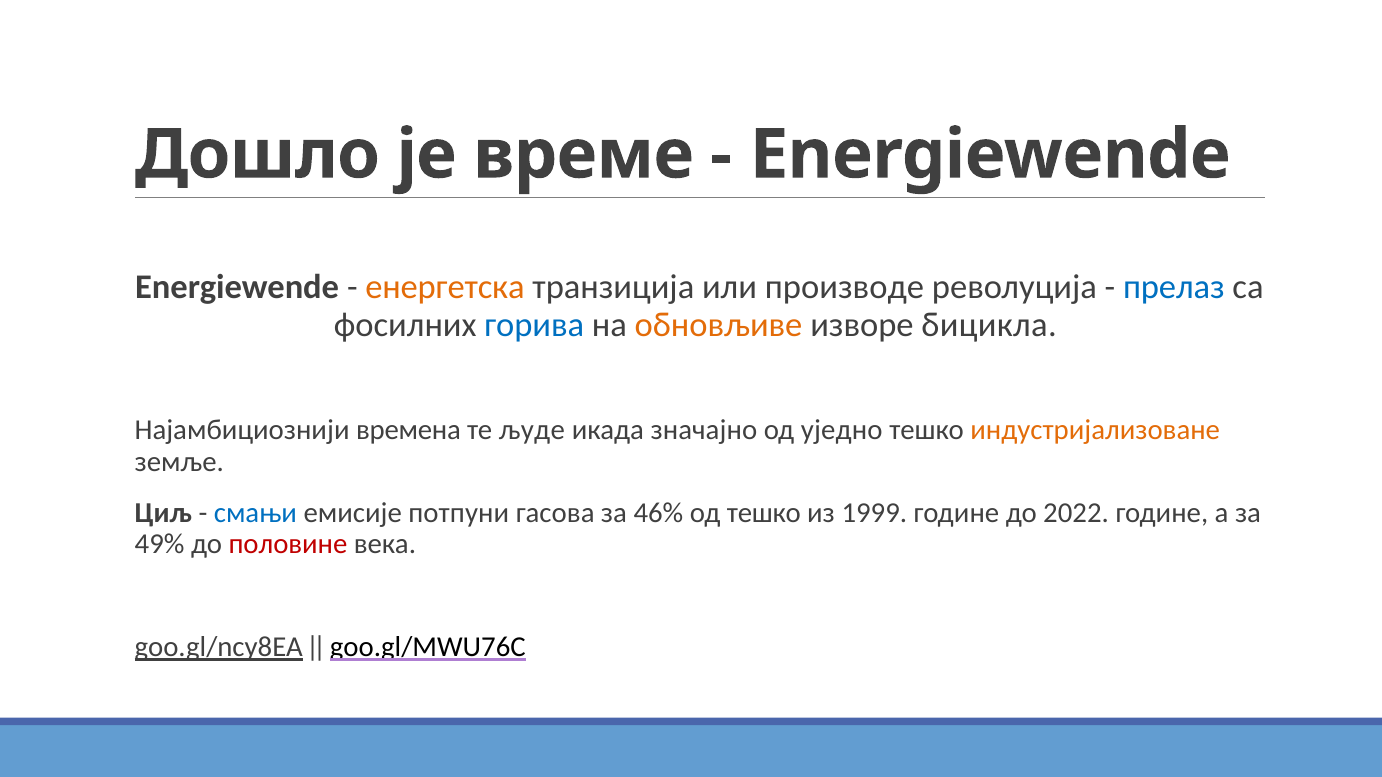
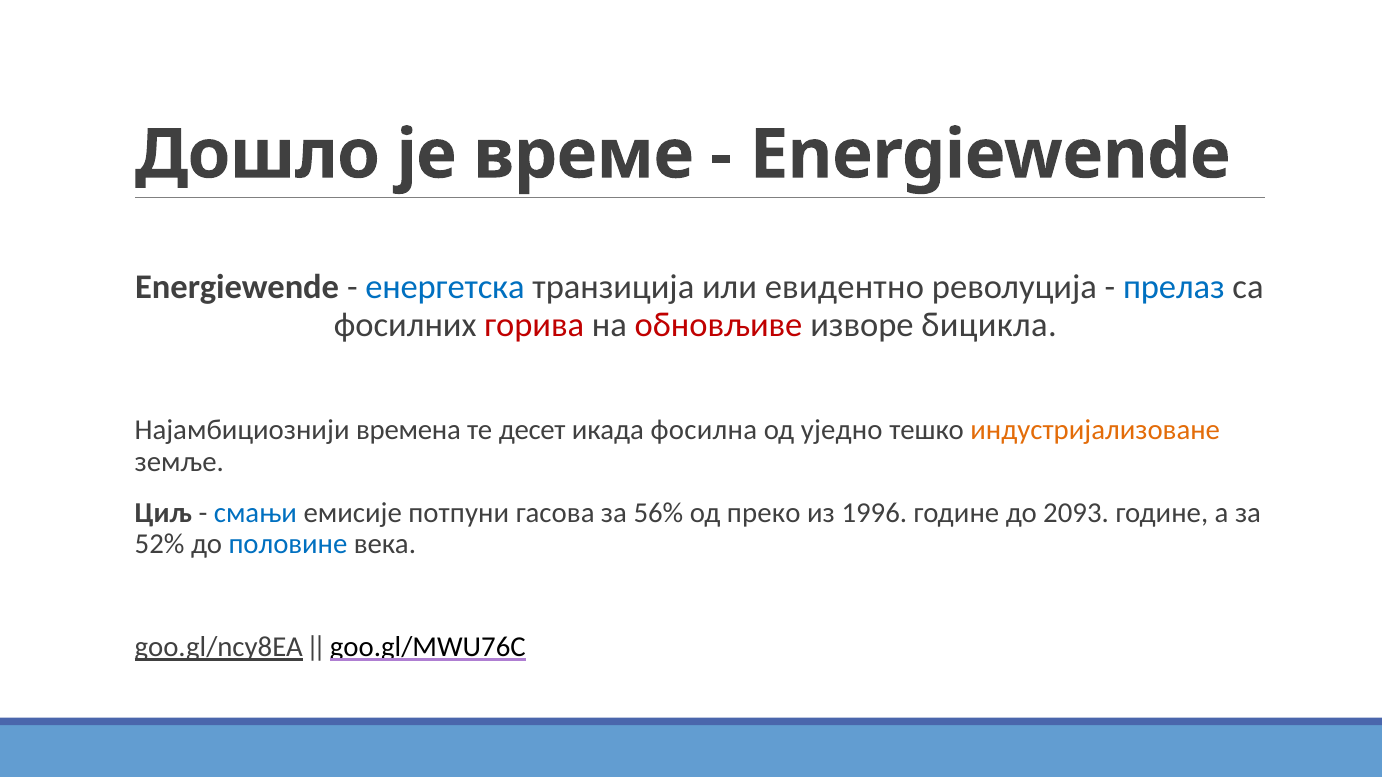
енергетска colour: orange -> blue (445, 288)
производе: производе -> евидентно (844, 288)
горива colour: blue -> red (534, 325)
обновљиве colour: orange -> red (719, 325)
људе: људе -> десет (532, 431)
значајно: значајно -> фосилна (704, 431)
46%: 46% -> 56% (658, 513)
од тешко: тешко -> преко (764, 513)
1999: 1999 -> 1996 (874, 513)
2022: 2022 -> 2093 (1076, 513)
49%: 49% -> 52% (160, 544)
половине colour: red -> blue (288, 544)
